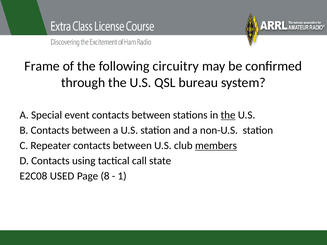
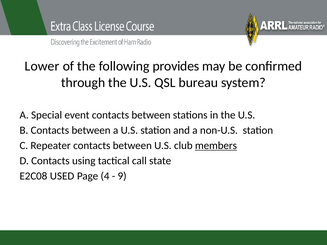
Frame: Frame -> Lower (42, 66)
circuitry: circuitry -> provides (176, 66)
the underline: present -> none (228, 115)
8: 8 -> 4 (105, 176)
1: 1 -> 9 (122, 176)
